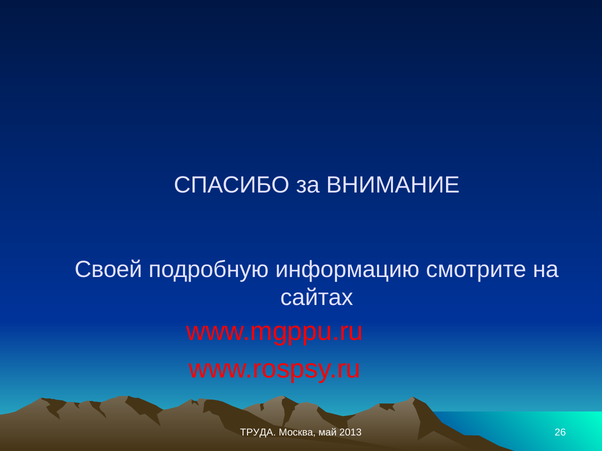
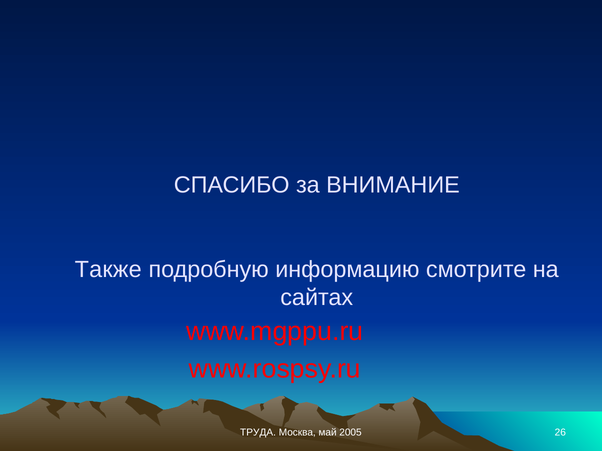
Своей: Своей -> Также (108, 270)
2013: 2013 -> 2005 (350, 433)
